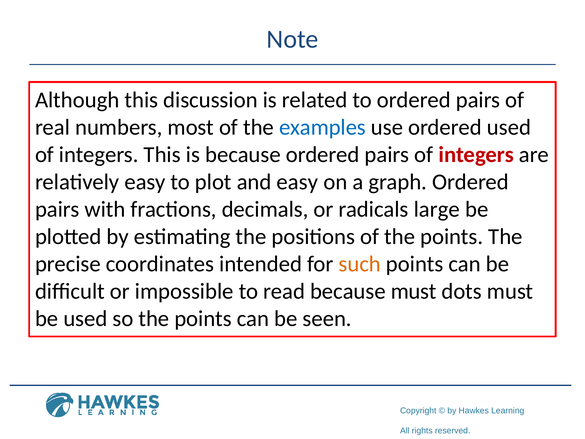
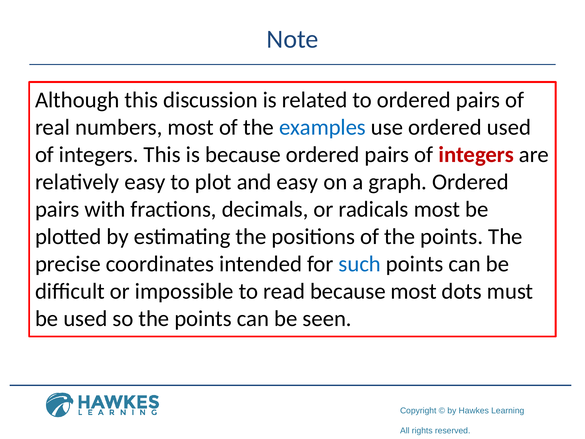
radicals large: large -> most (437, 209)
such colour: orange -> blue (360, 264)
because must: must -> most (414, 291)
